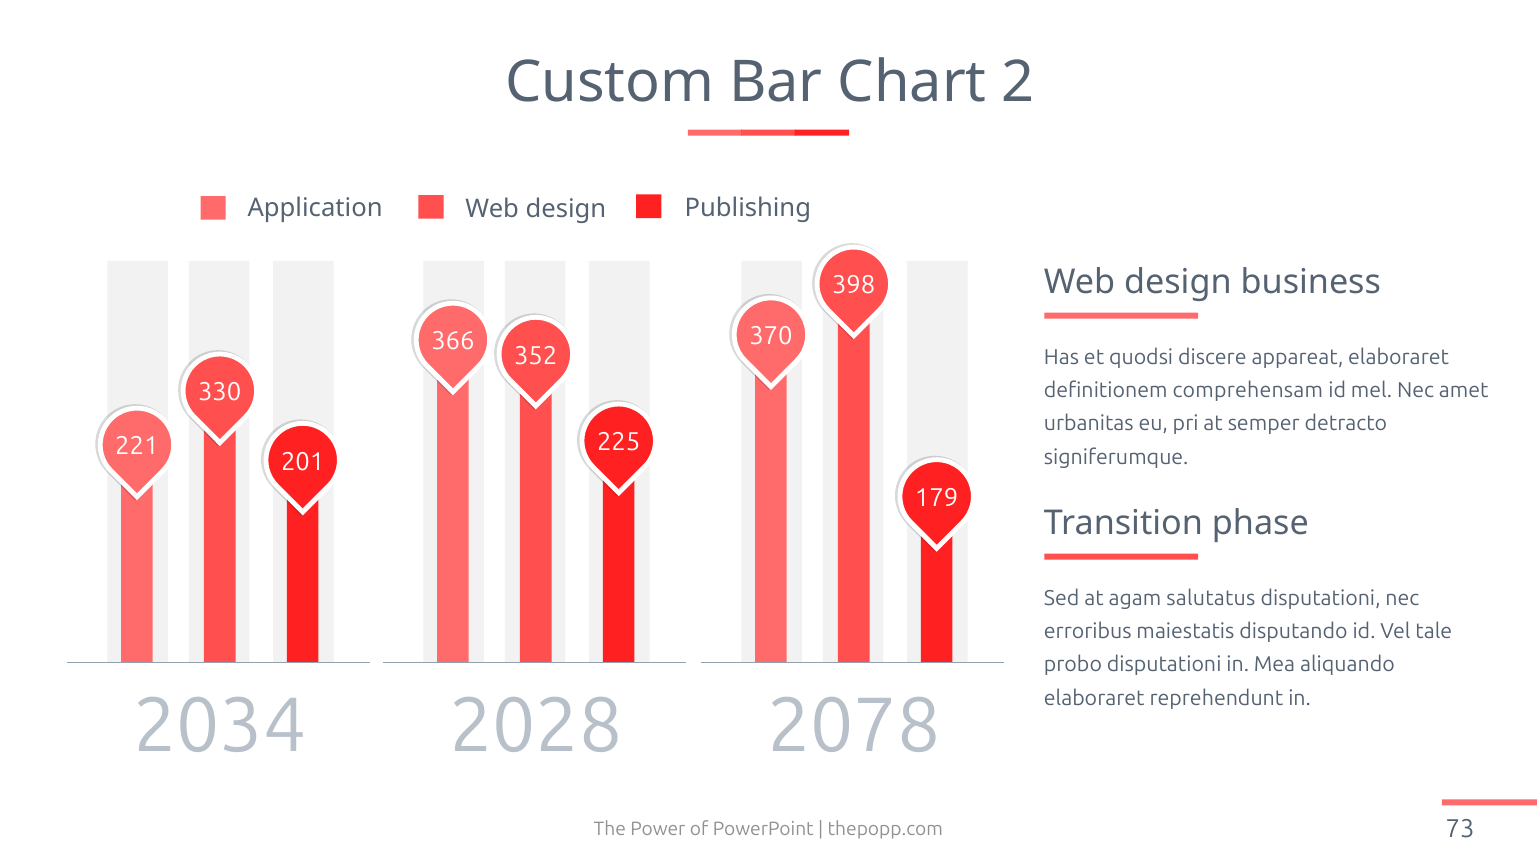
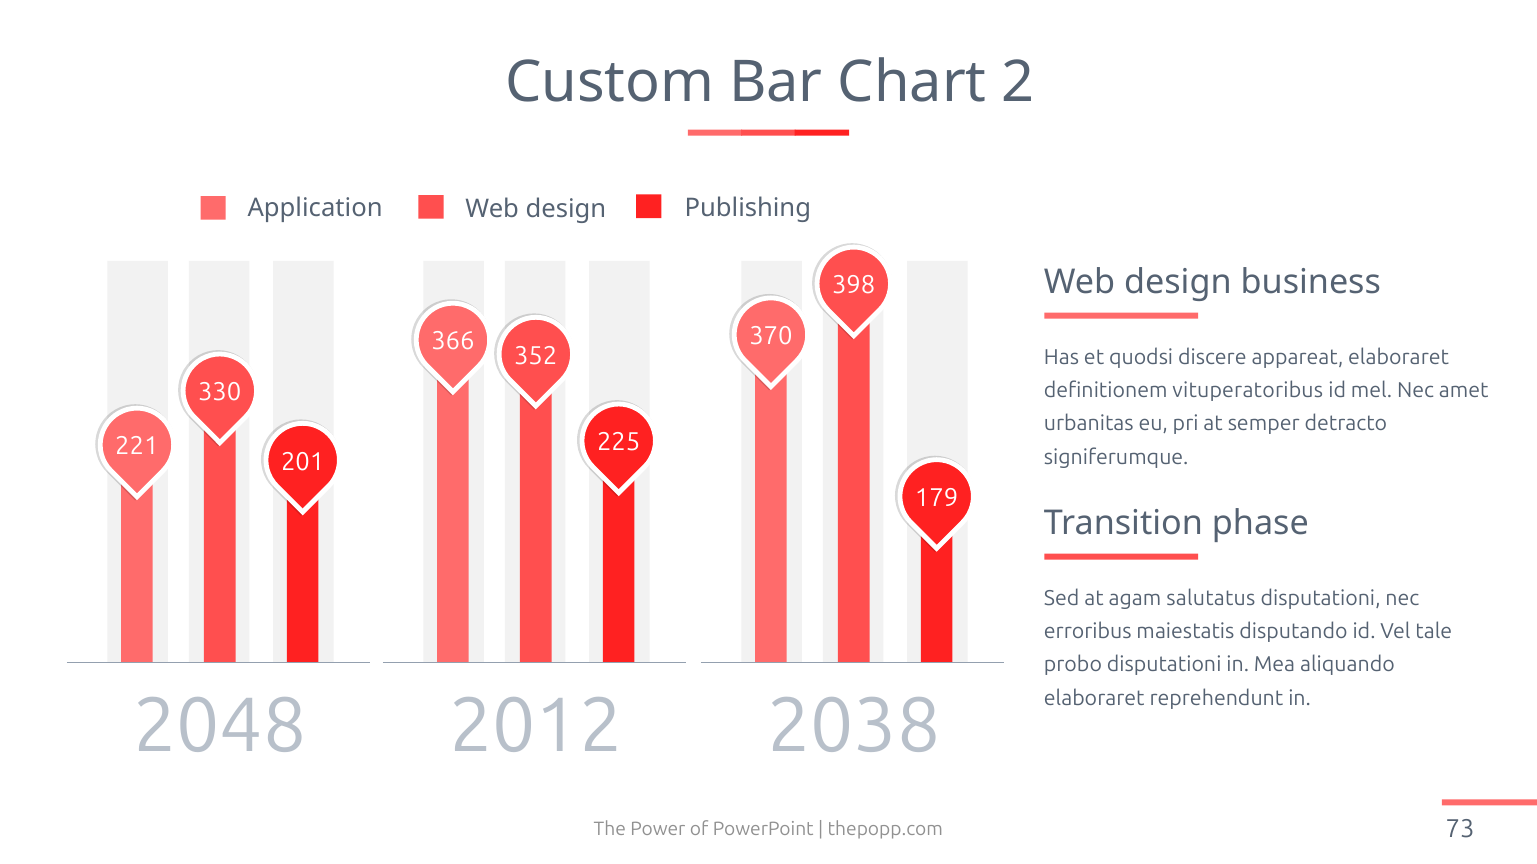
comprehensam: comprehensam -> vituperatoribus (1248, 391)
2034: 2034 -> 2048 (220, 727)
2028: 2028 -> 2012 (536, 727)
2078: 2078 -> 2038 (854, 727)
